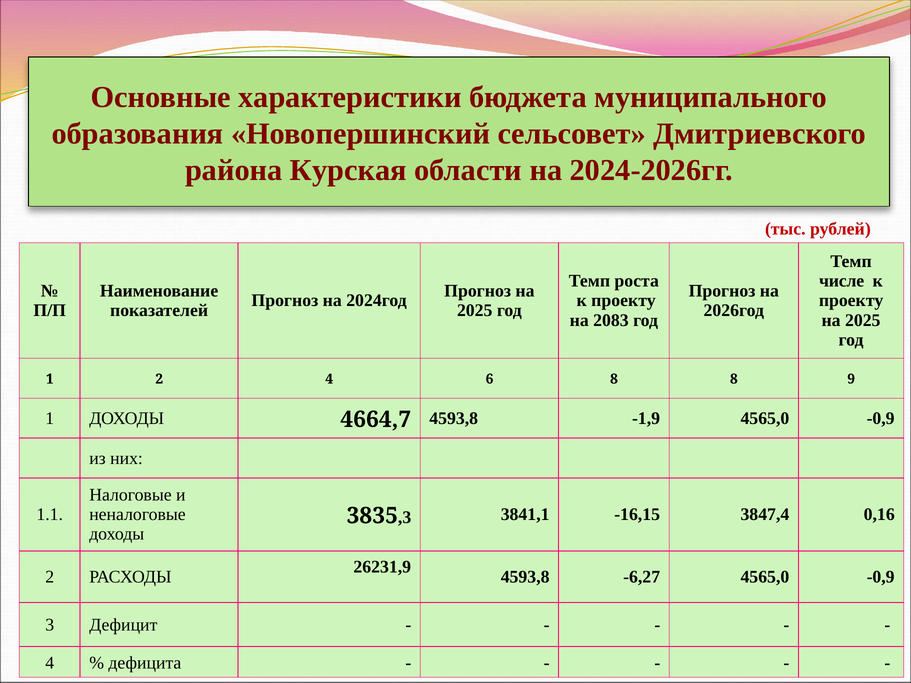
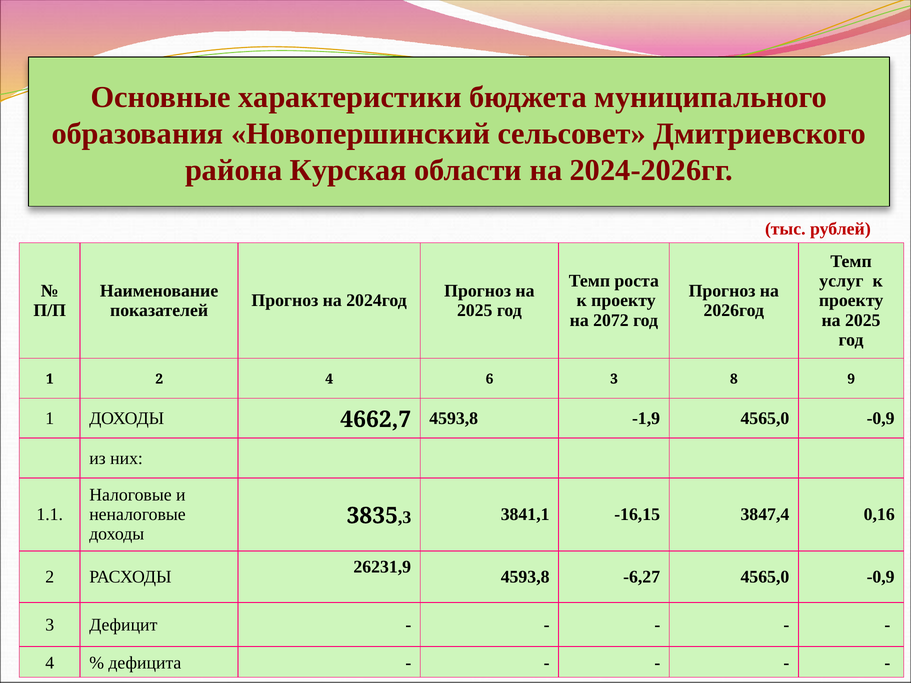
числе: числе -> услуг (841, 281)
2083: 2083 -> 2072 (611, 320)
6 8: 8 -> 3 (614, 379)
4664,7: 4664,7 -> 4662,7 (376, 420)
